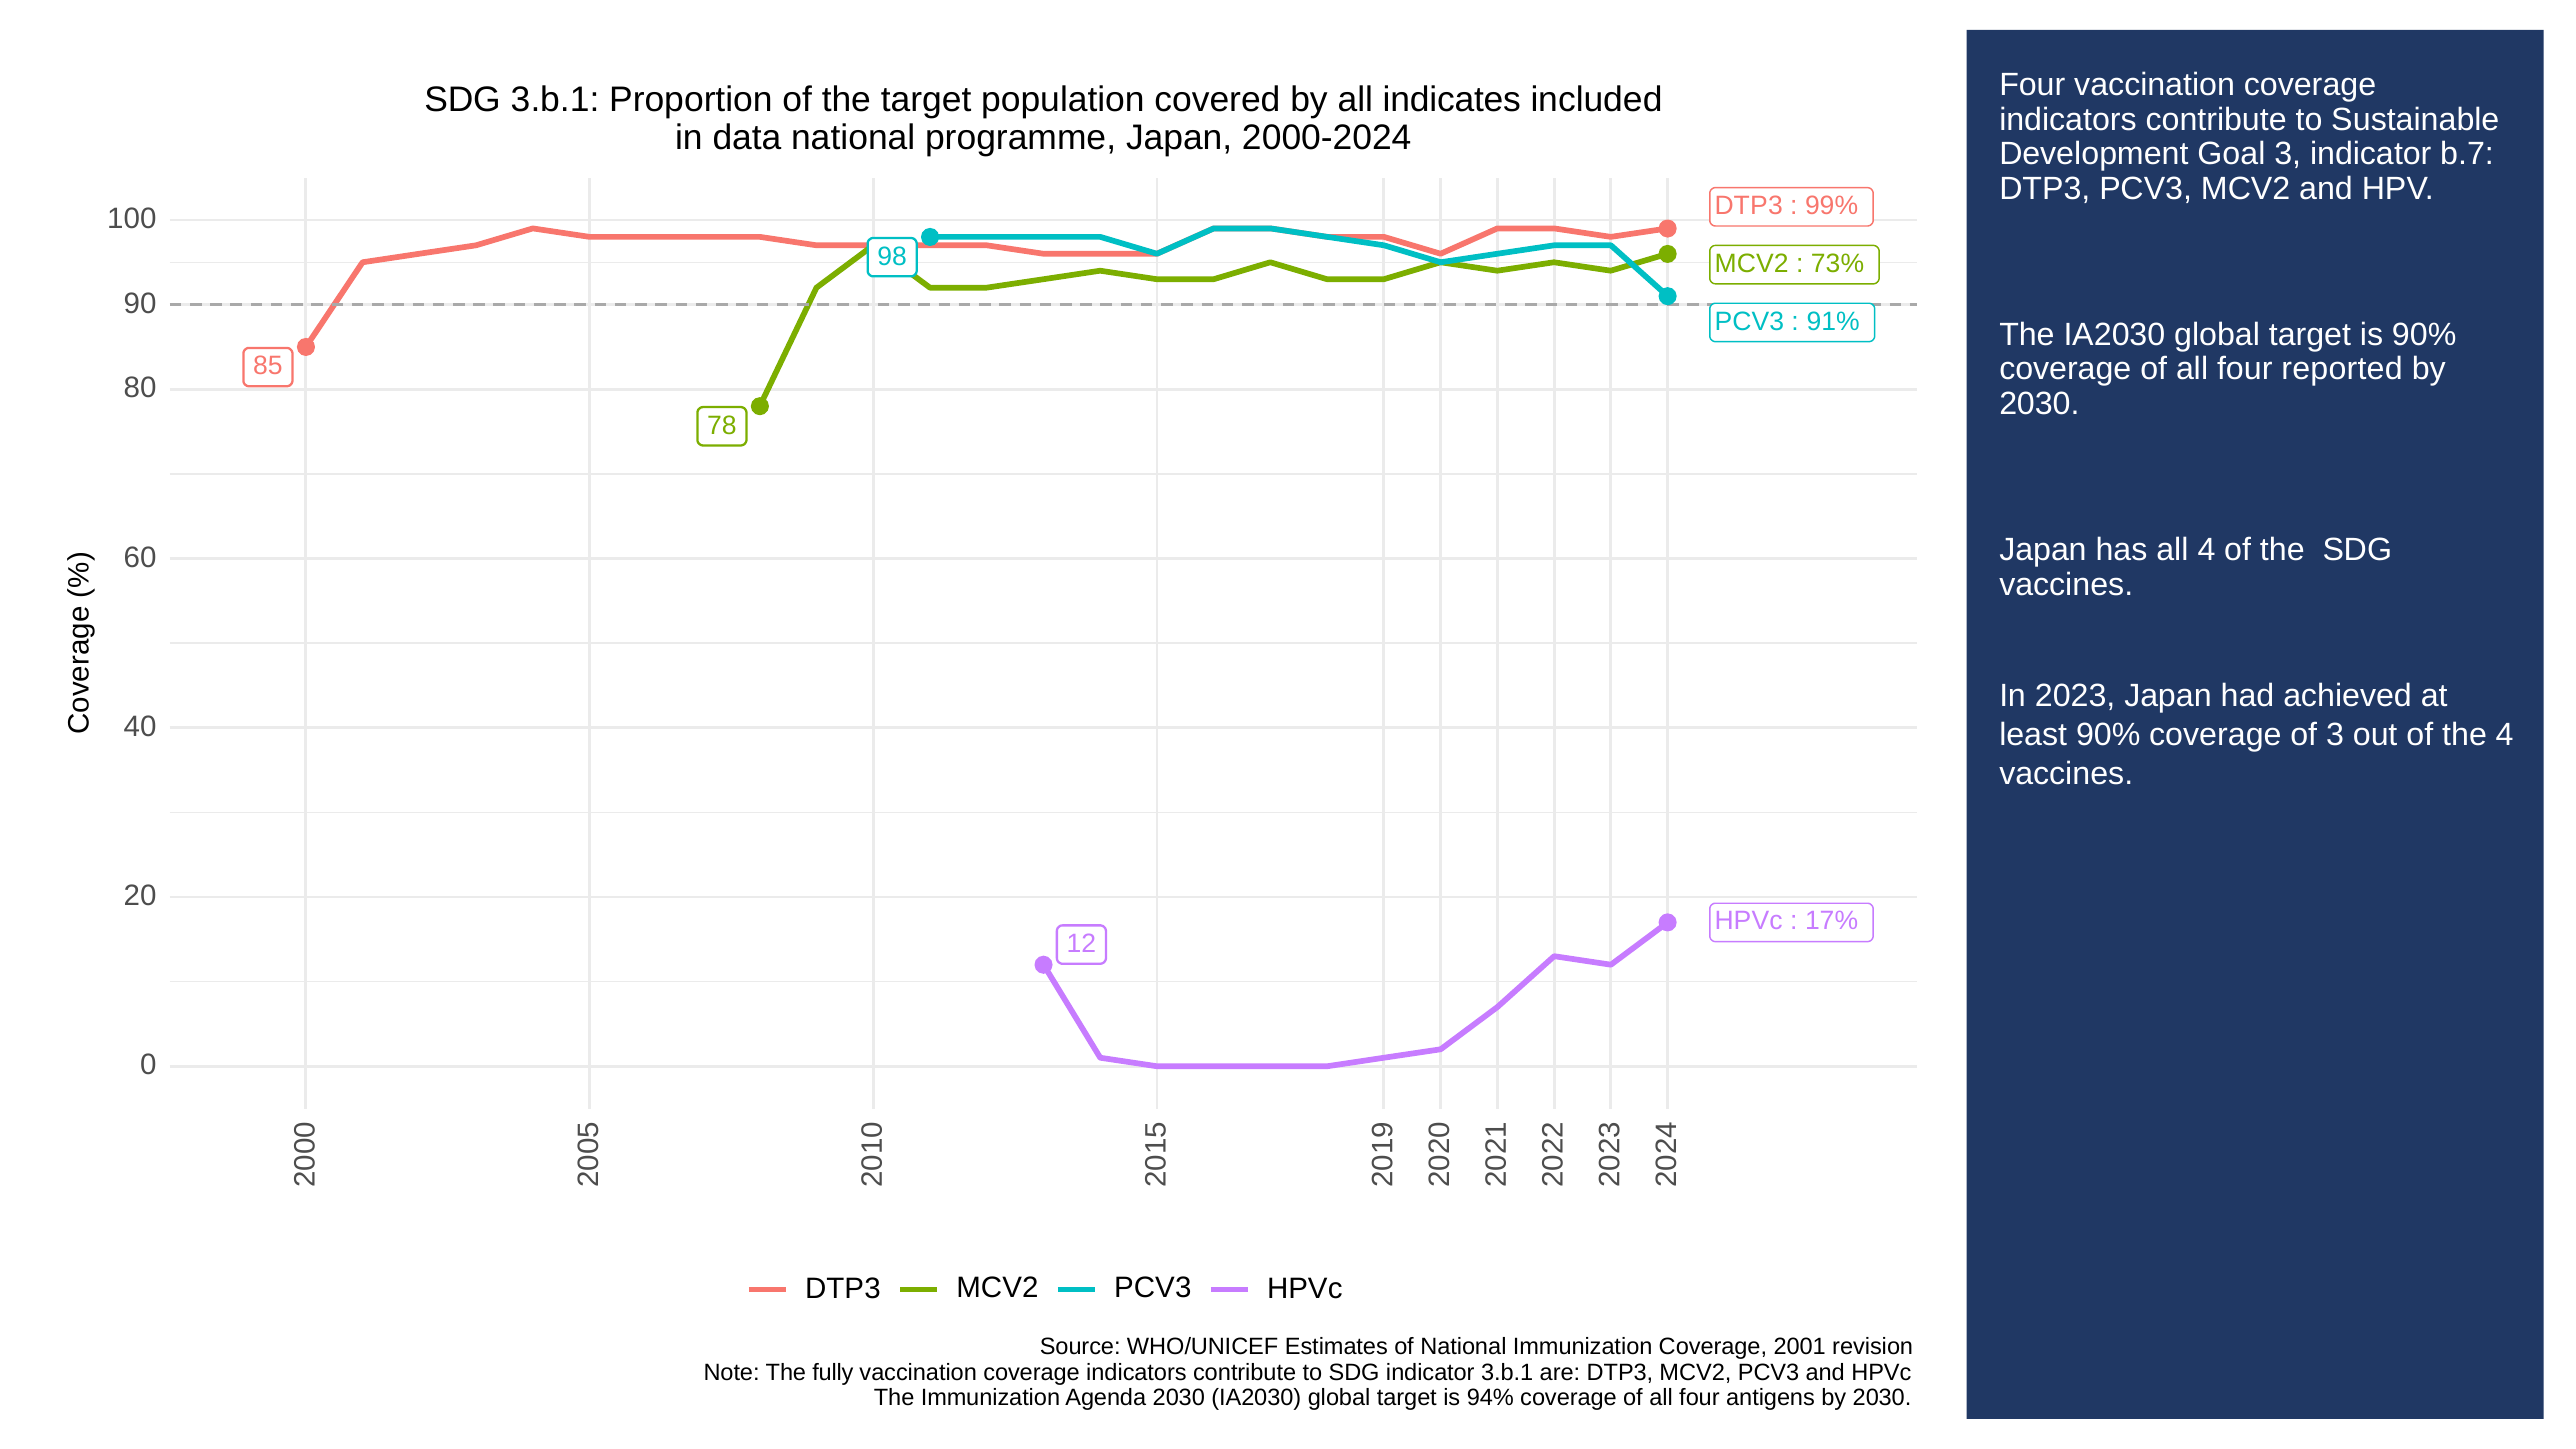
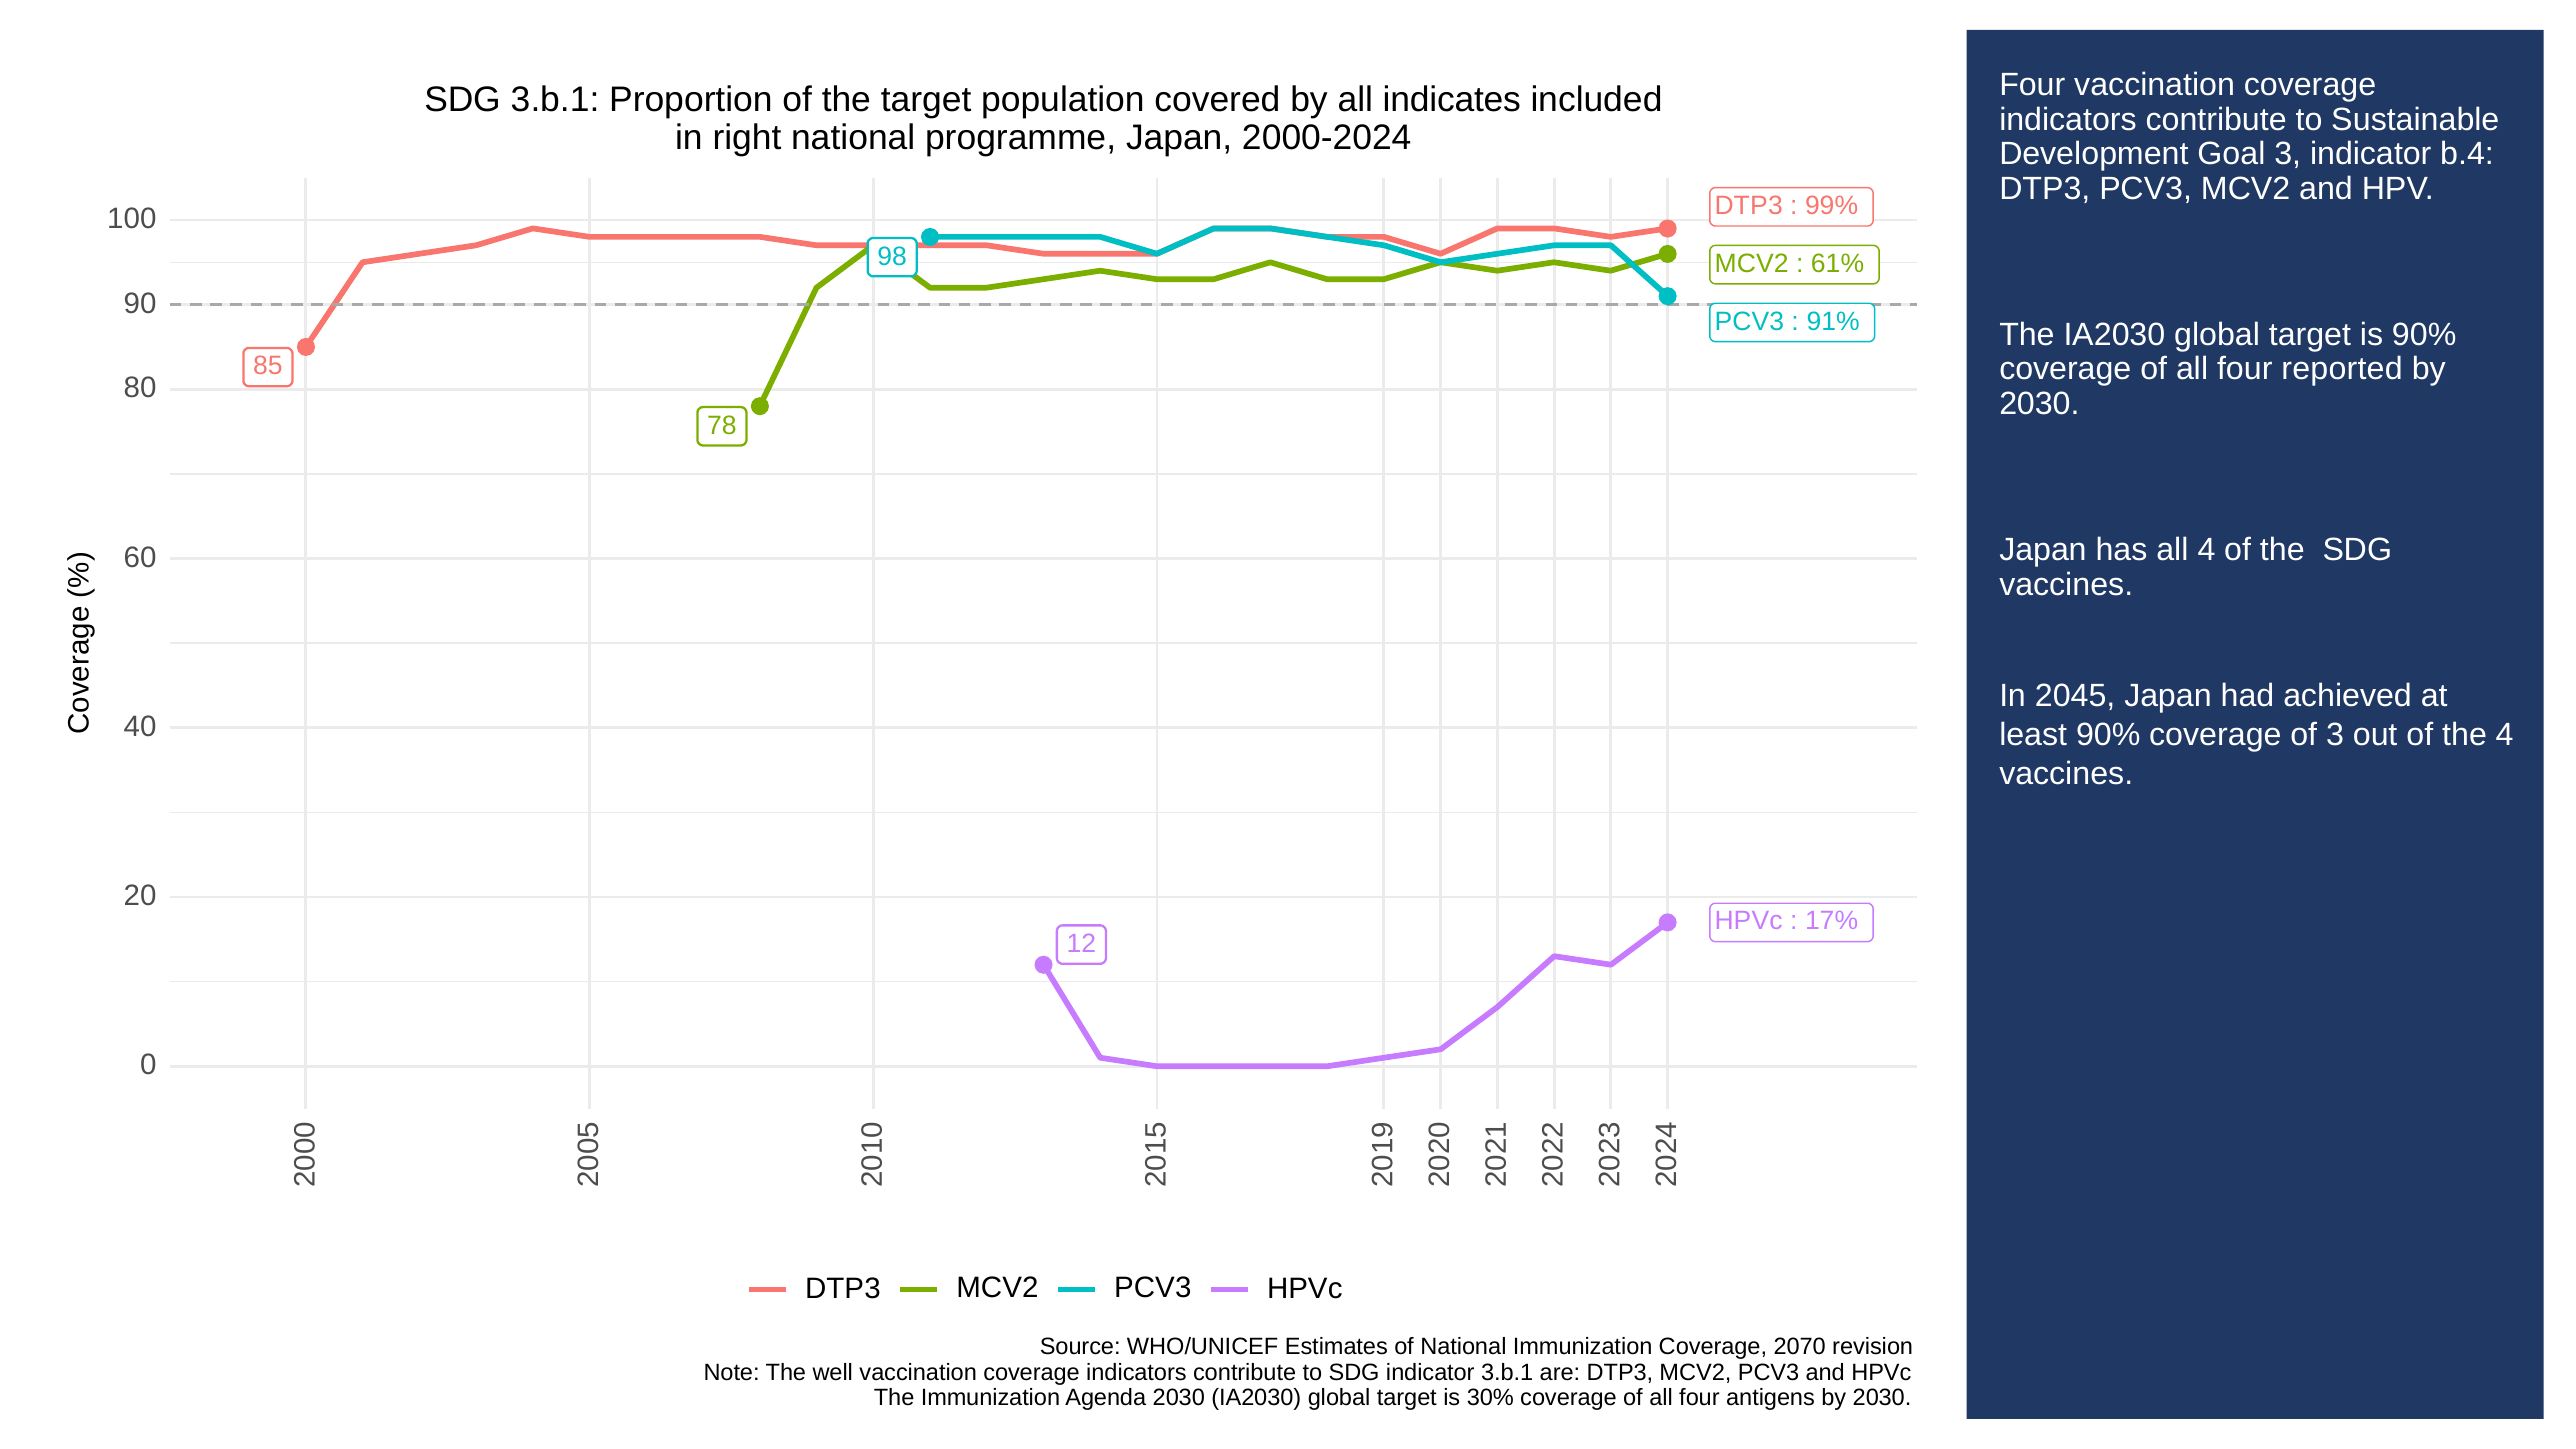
data: data -> right (747, 138)
b.7: b.7 -> b.4 (2467, 154)
73%: 73% -> 61% (1837, 263)
2023: 2023 -> 2045 (2075, 696)
2001: 2001 -> 2070 (1800, 1347)
fully: fully -> well (833, 1373)
94%: 94% -> 30% (1490, 1398)
